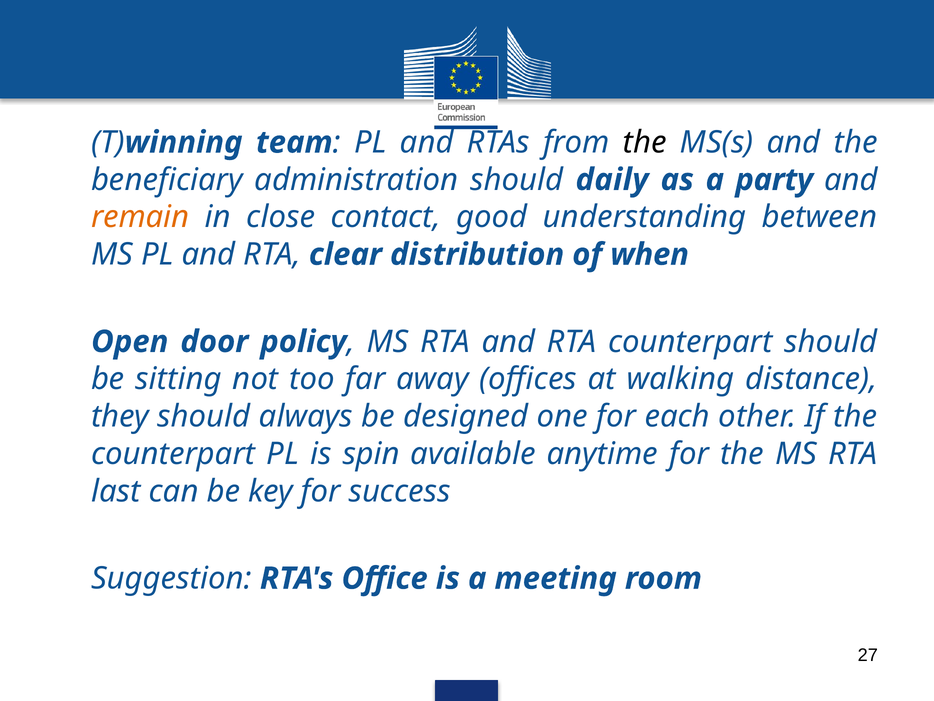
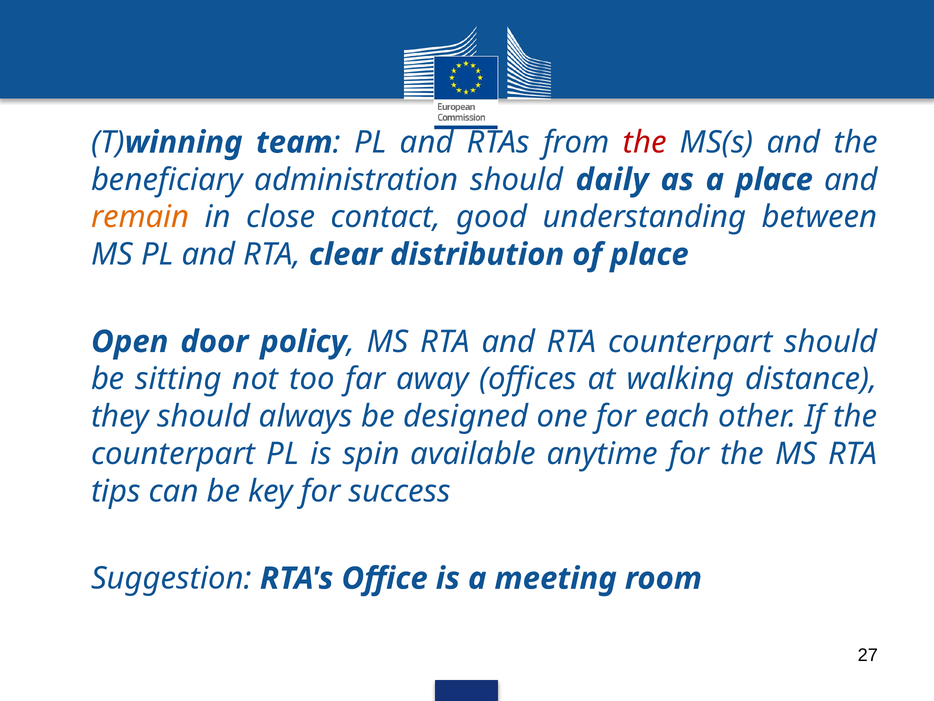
the colour: black -> red (645, 142)
a party: party -> place (774, 180)
of when: when -> place (649, 254)
last: last -> tips (116, 491)
